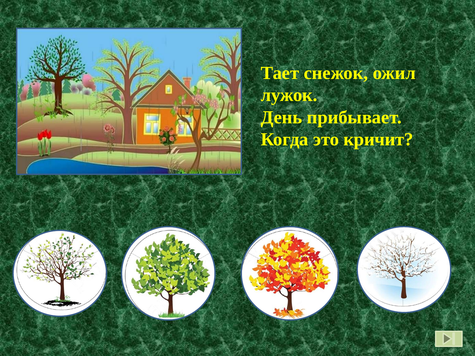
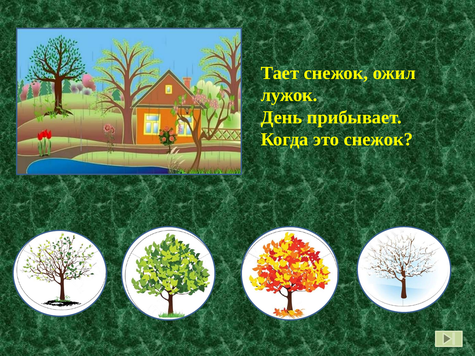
это кричит: кричит -> снежок (378, 140)
